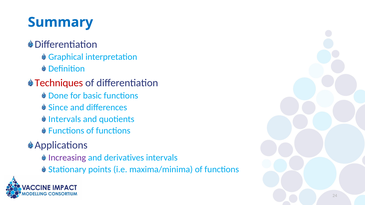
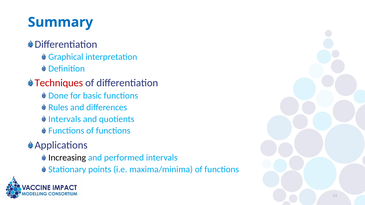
Since: Since -> Rules (58, 107)
Increasing colour: purple -> black (67, 158)
derivatives: derivatives -> performed (124, 158)
